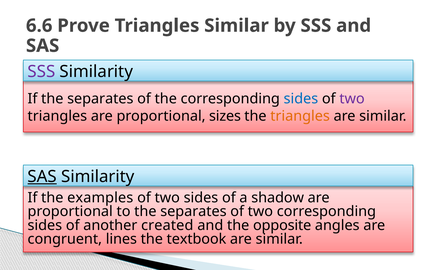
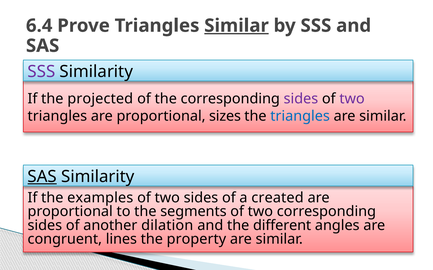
6.6: 6.6 -> 6.4 (39, 26)
Similar underline: none -> present (237, 26)
If the separates: separates -> projected (100, 99)
sides colour: blue -> purple (301, 99)
triangles colour: orange -> blue (300, 116)
shadow: shadow -> created (278, 198)
to the separates: separates -> segments (193, 212)
created: created -> dilation (167, 226)
opposite: opposite -> different (282, 226)
textbook: textbook -> property (196, 240)
